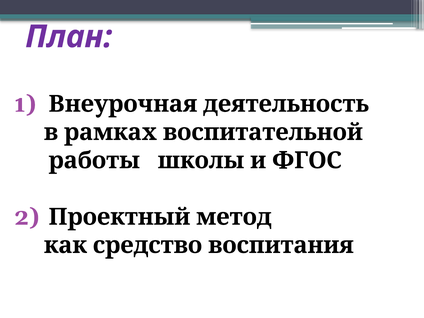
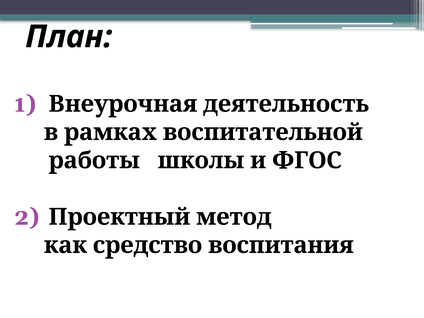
План colour: purple -> black (69, 37)
